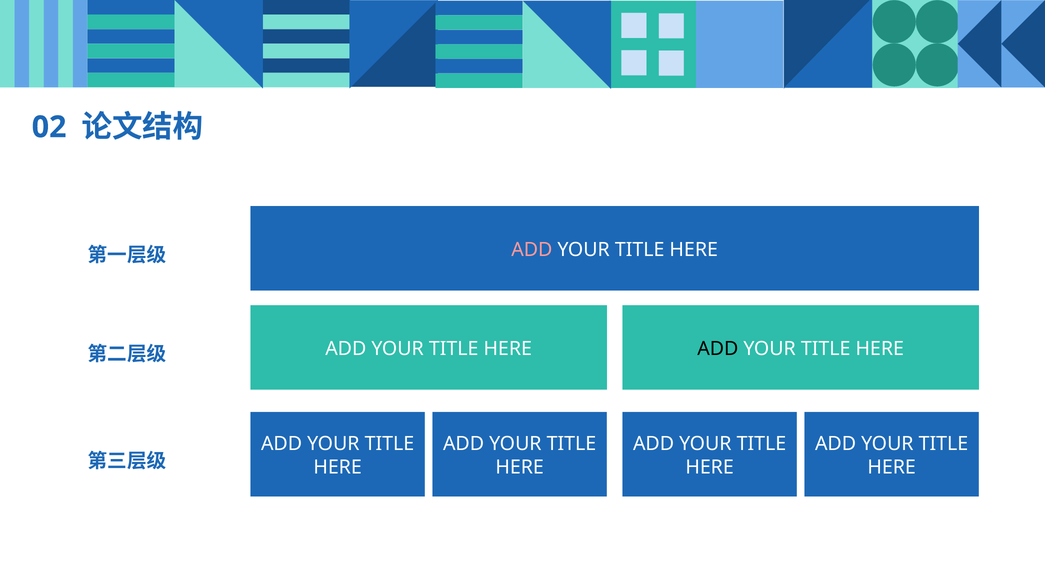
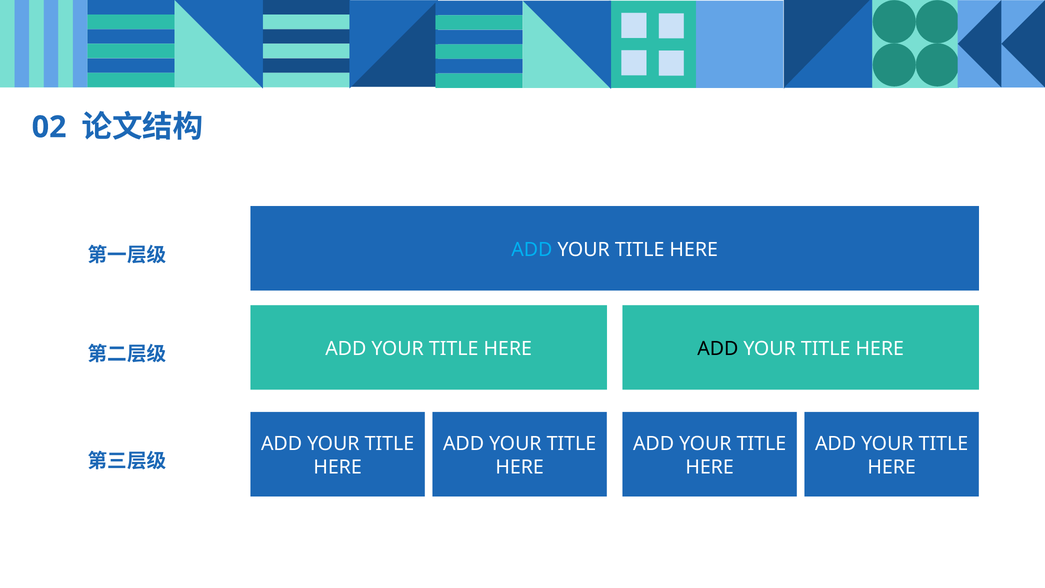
ADD colour: pink -> light blue (532, 250)
